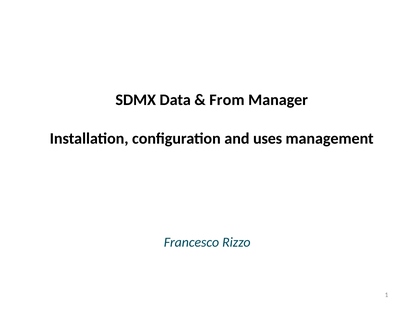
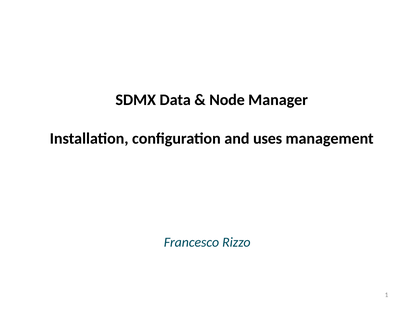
From: From -> Node (227, 100)
